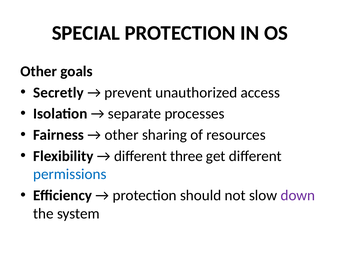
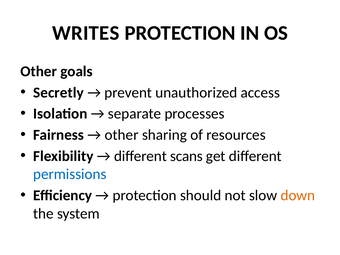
SPECIAL: SPECIAL -> WRITES (86, 33)
three: three -> scans (187, 156)
down colour: purple -> orange (298, 195)
